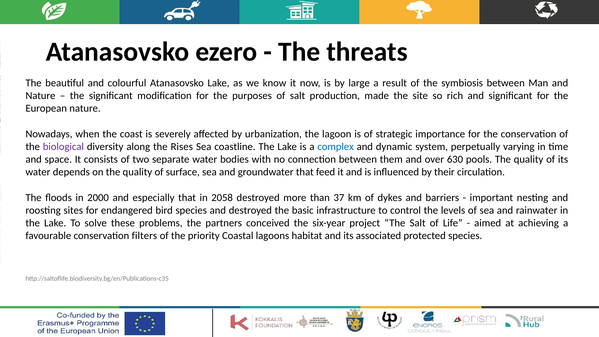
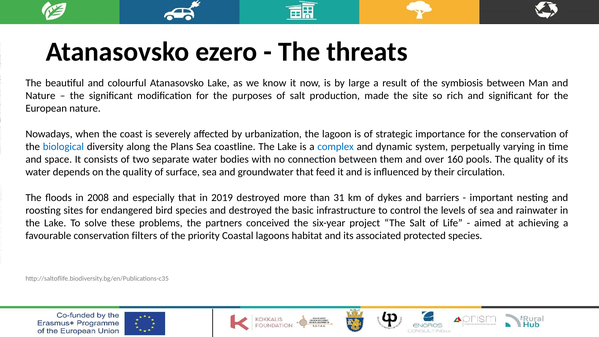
biological colour: purple -> blue (63, 147)
Rises: Rises -> Plans (182, 147)
630: 630 -> 160 (455, 159)
2000: 2000 -> 2008 (98, 198)
2058: 2058 -> 2019 (222, 198)
37: 37 -> 31 (339, 198)
